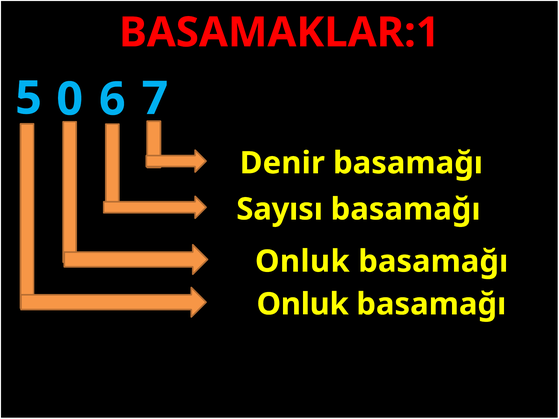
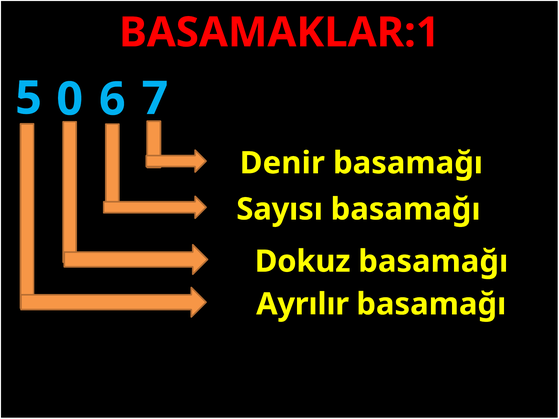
Onluk: Onluk -> Dokuz (303, 262)
Onluk: Onluk -> Ayrılır (303, 304)
